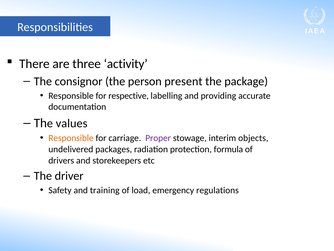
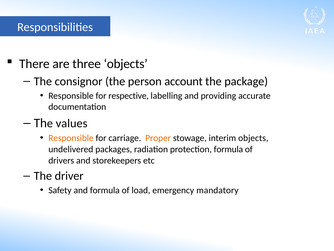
three activity: activity -> objects (126, 64)
present: present -> account (184, 81)
Proper colour: purple -> orange (158, 138)
and training: training -> formula (105, 190)
regulations: regulations -> mandatory (217, 190)
